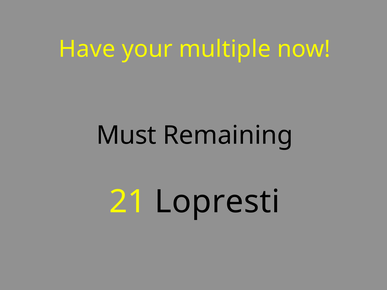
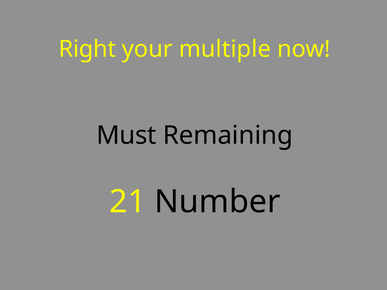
Have: Have -> Right (87, 49)
Lopresti: Lopresti -> Number (217, 202)
